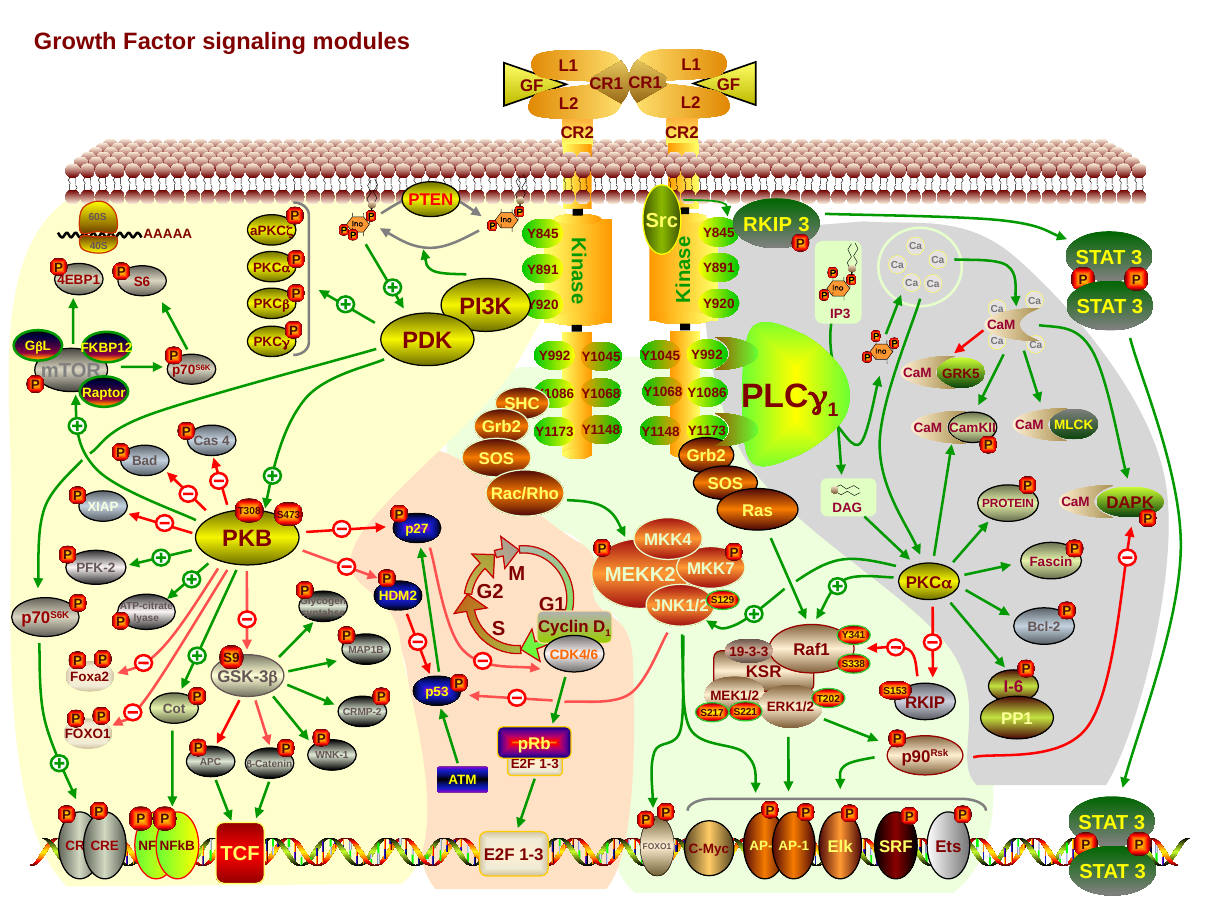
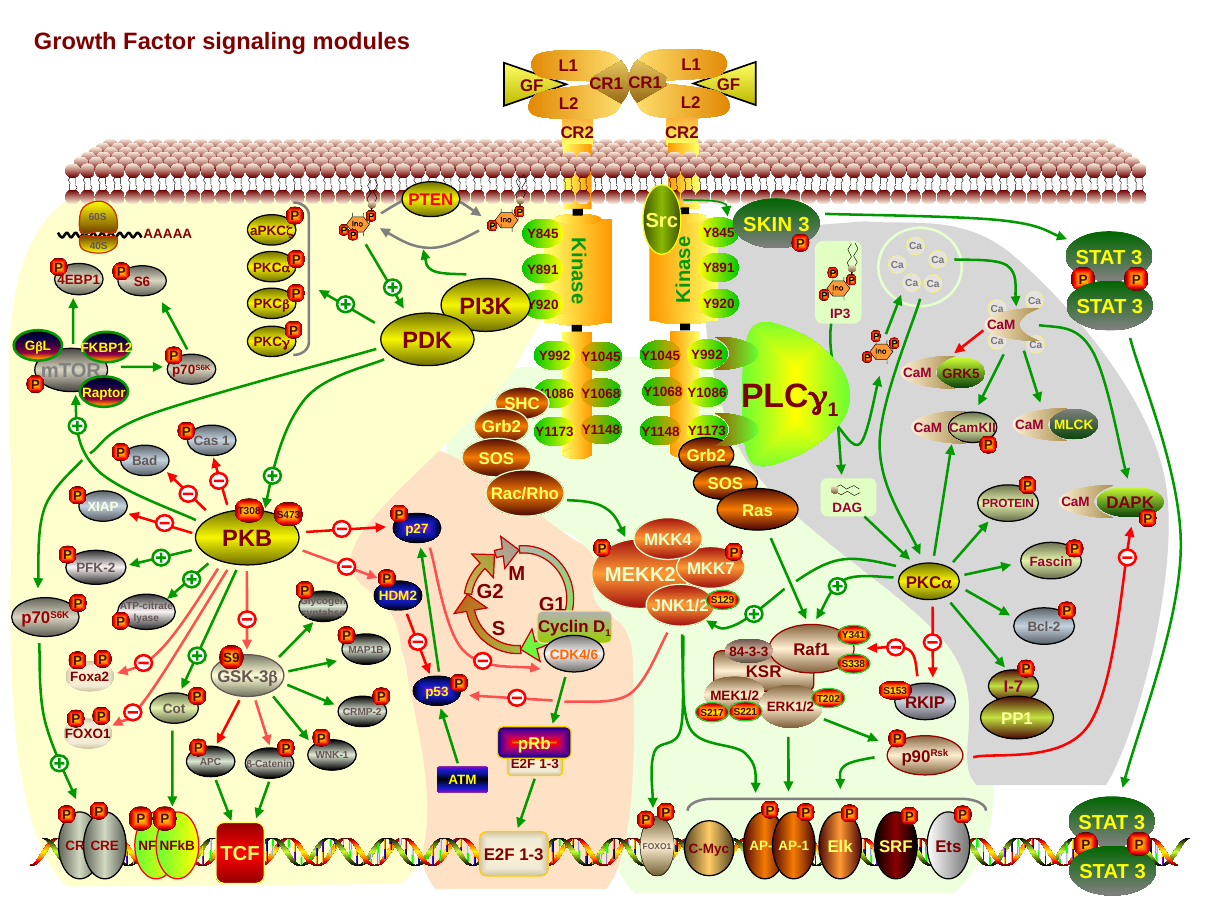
Src RKIP: RKIP -> SKIN (768, 224)
4: 4 -> 1 (226, 441)
19-3-3: 19-3-3 -> 84-3-3 (749, 651)
I-6: I-6 -> I-7 (1013, 687)
